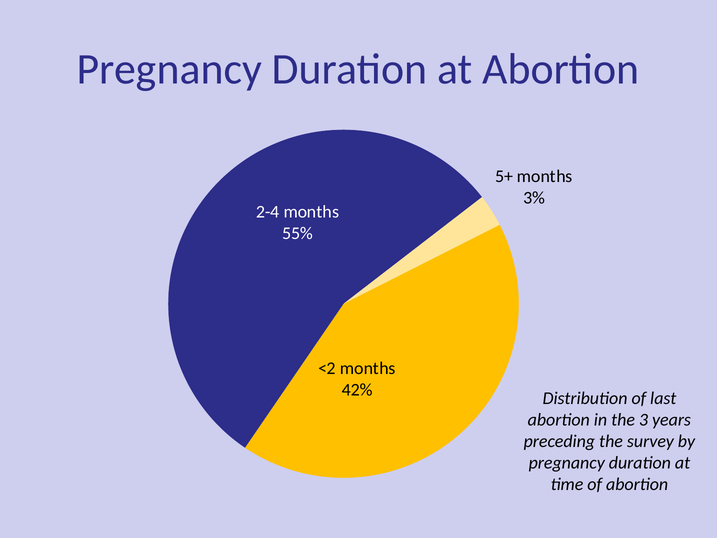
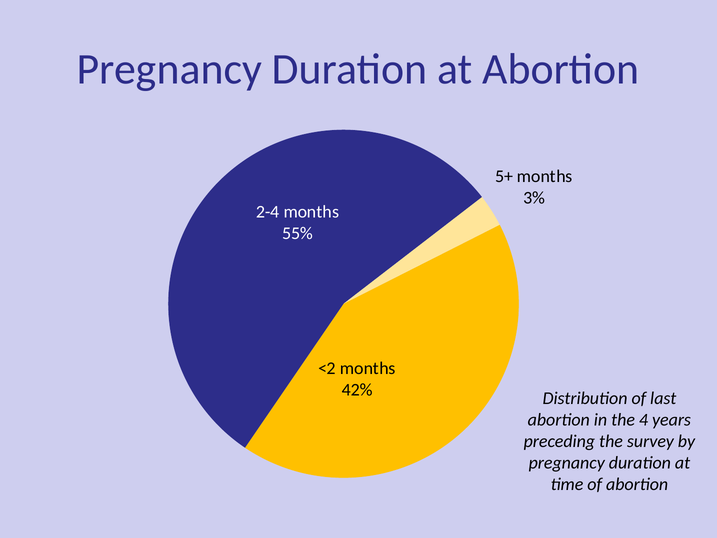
3: 3 -> 4 (644, 419)
